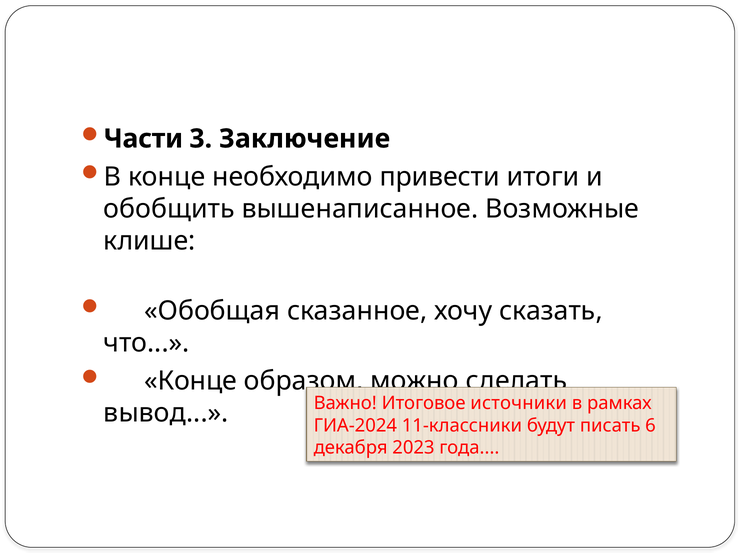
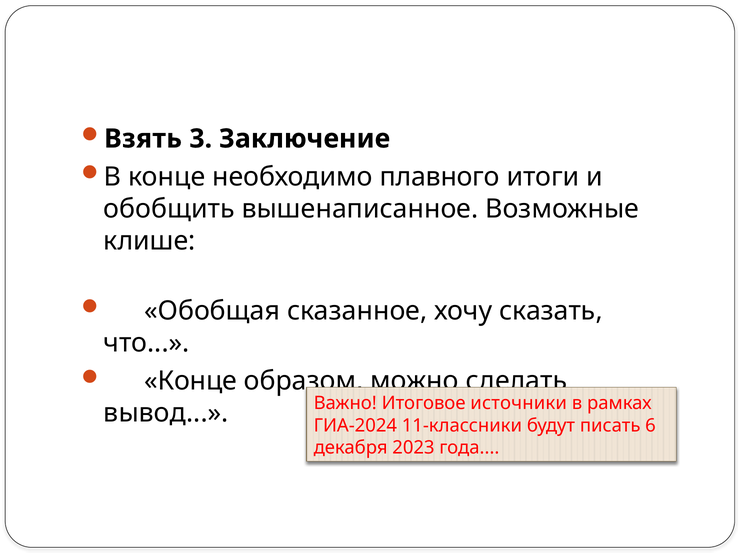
Части: Части -> Взять (143, 139)
привести: привести -> плавного (440, 177)
